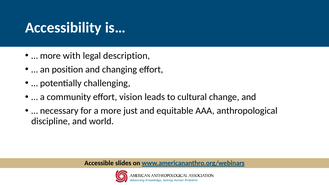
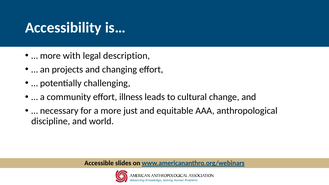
position: position -> projects (67, 69)
vision: vision -> illness (131, 97)
